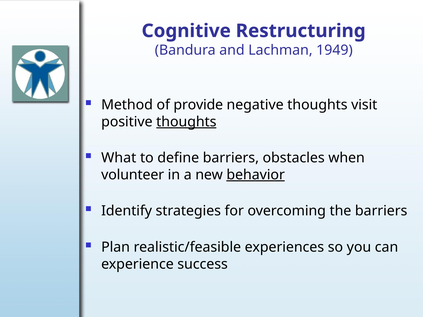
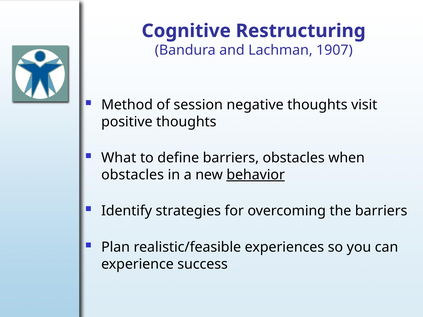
1949: 1949 -> 1907 (334, 50)
provide: provide -> session (198, 105)
thoughts underline: present -> none (186, 122)
volunteer: volunteer -> obstacles (133, 175)
